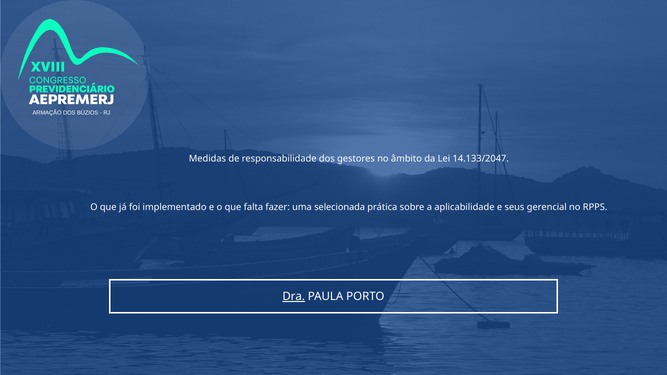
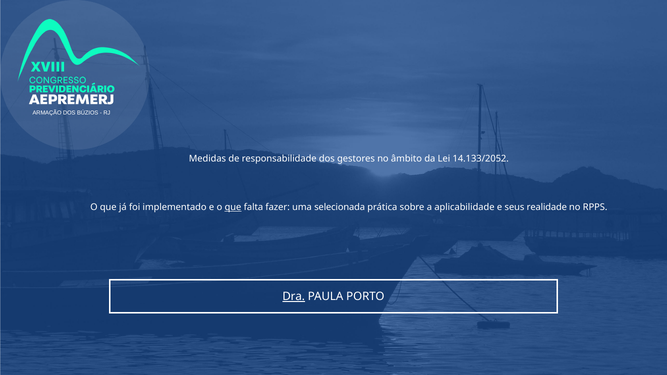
14.133/2047: 14.133/2047 -> 14.133/2052 (481, 159)
que underline: none -> present (233, 207)
gerencial: gerencial -> realidade (547, 207)
